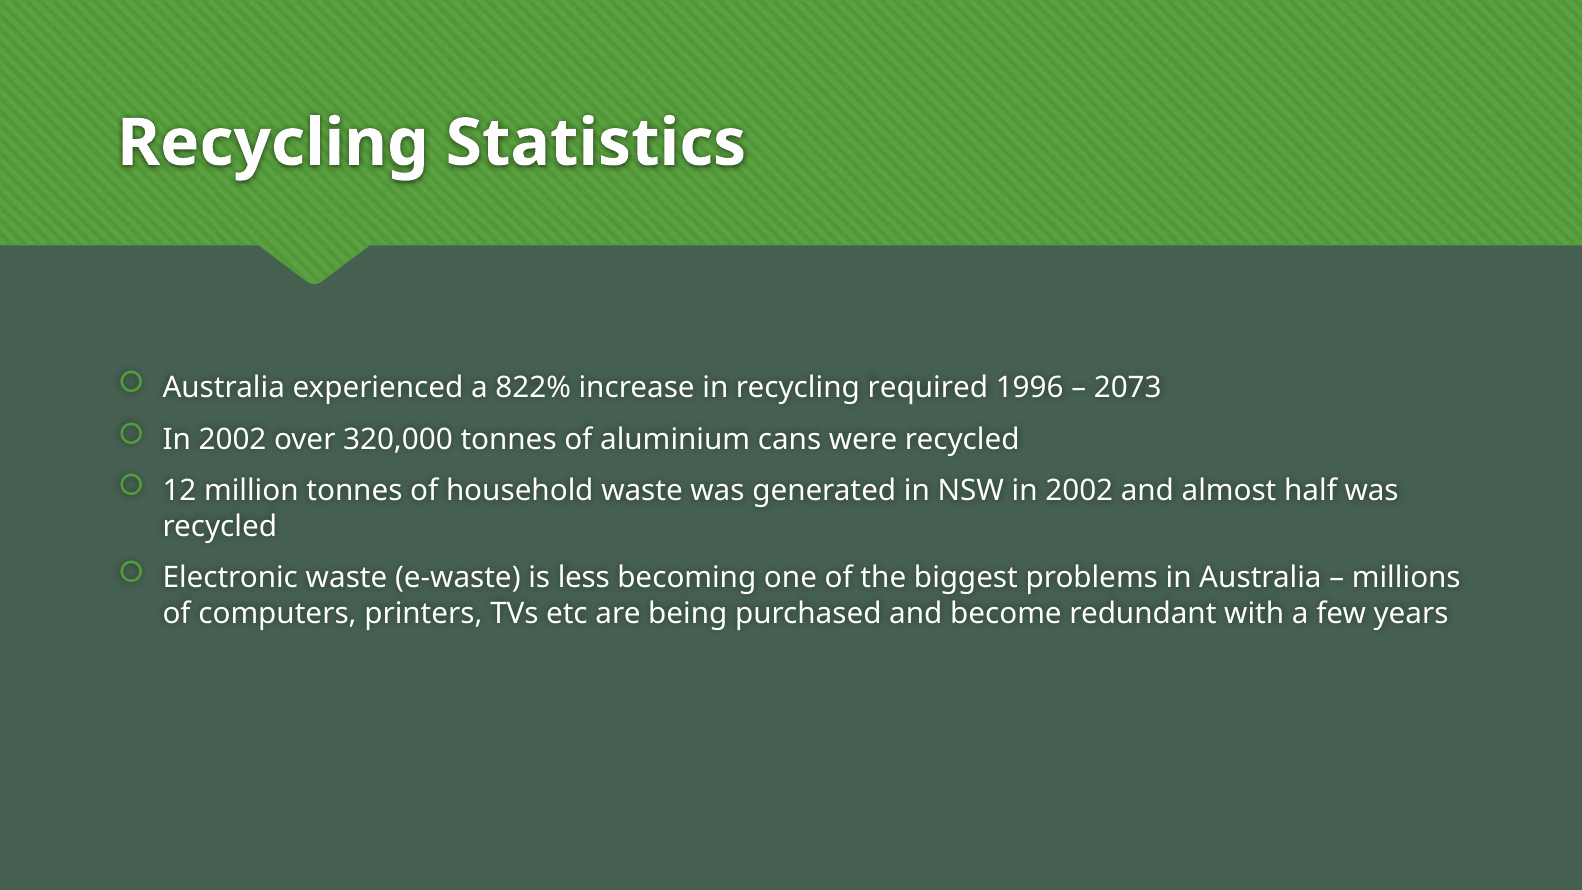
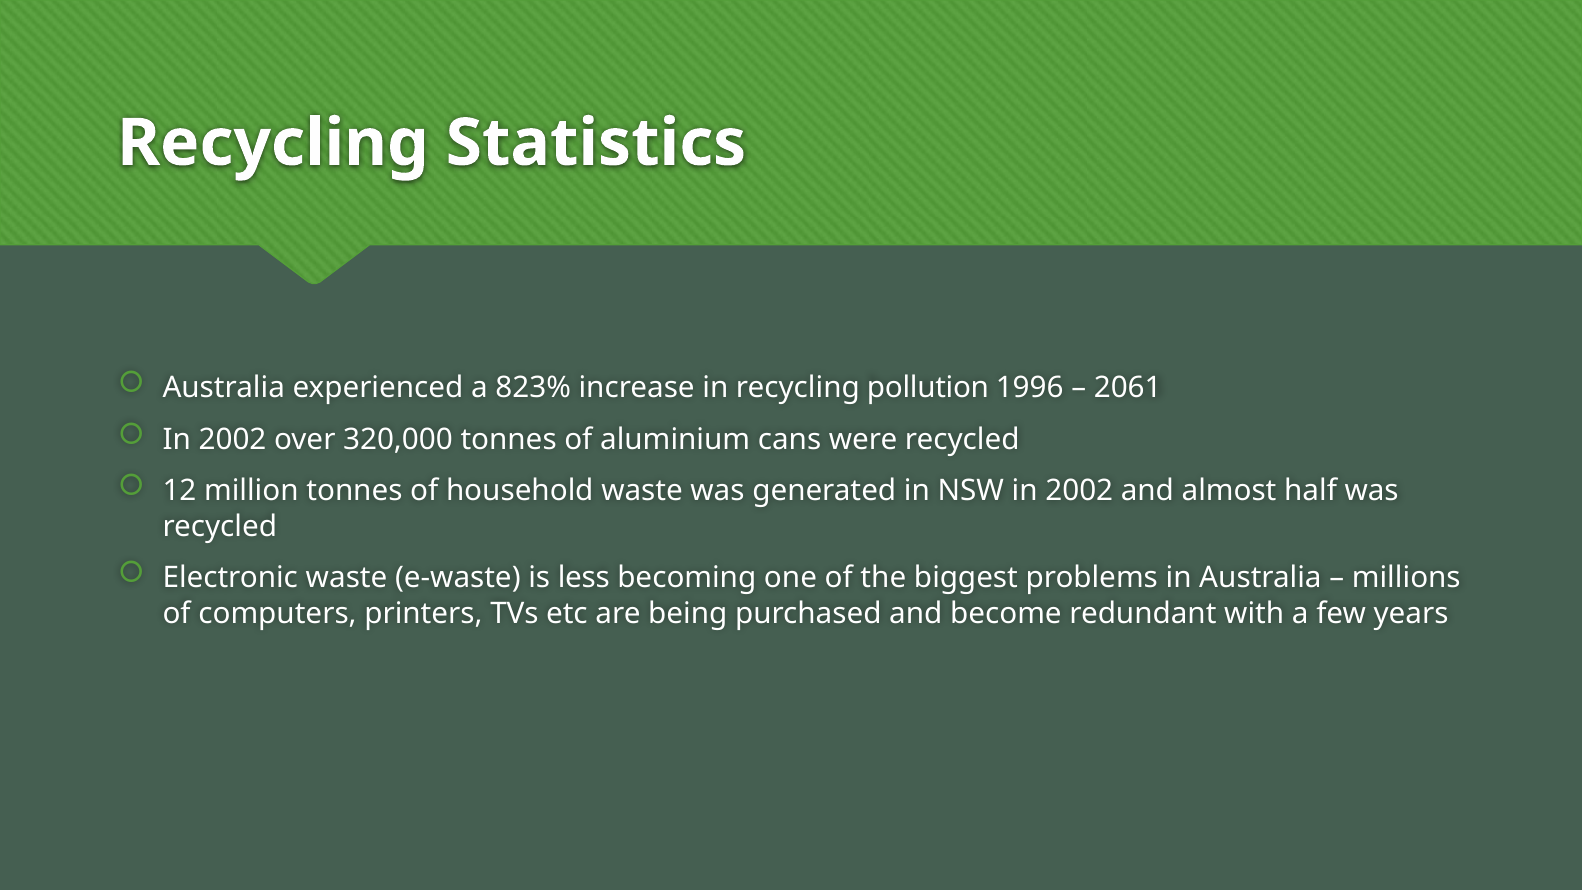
822%: 822% -> 823% (533, 388)
required: required -> pollution (928, 388)
2073: 2073 -> 2061 (1128, 388)
